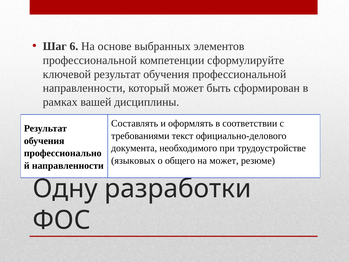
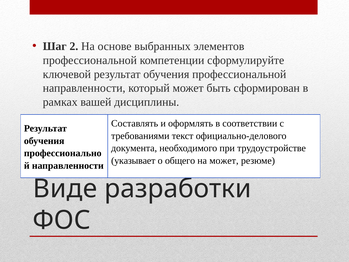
6: 6 -> 2 (74, 46)
языковых: языковых -> указывает (133, 160)
Одну: Одну -> Виде (65, 189)
